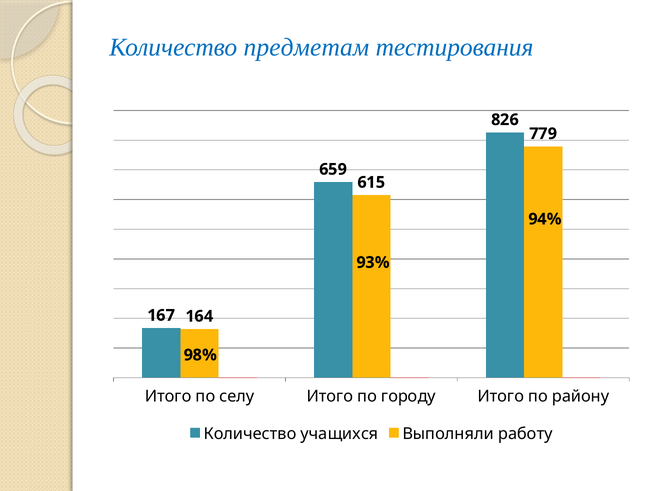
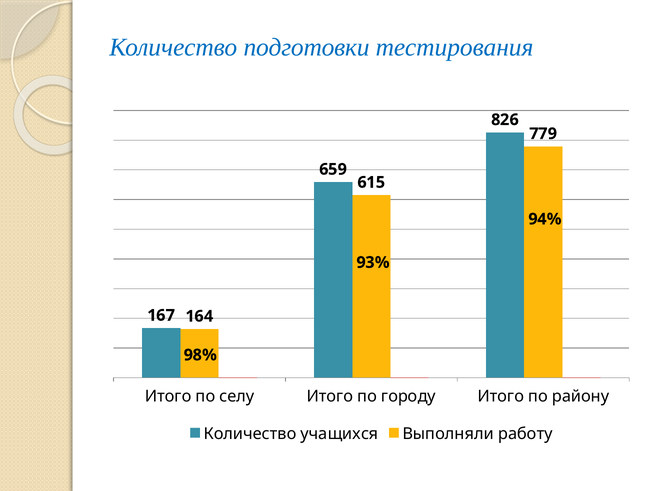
предметам: предметам -> подготовки (307, 47)
